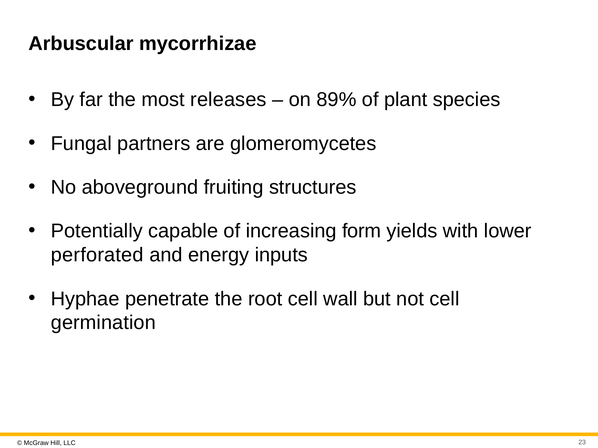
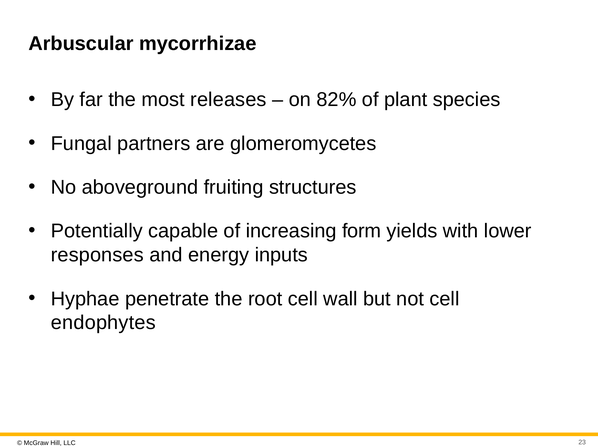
89%: 89% -> 82% (336, 100)
perforated: perforated -> responses (97, 255)
germination: germination -> endophytes (103, 323)
